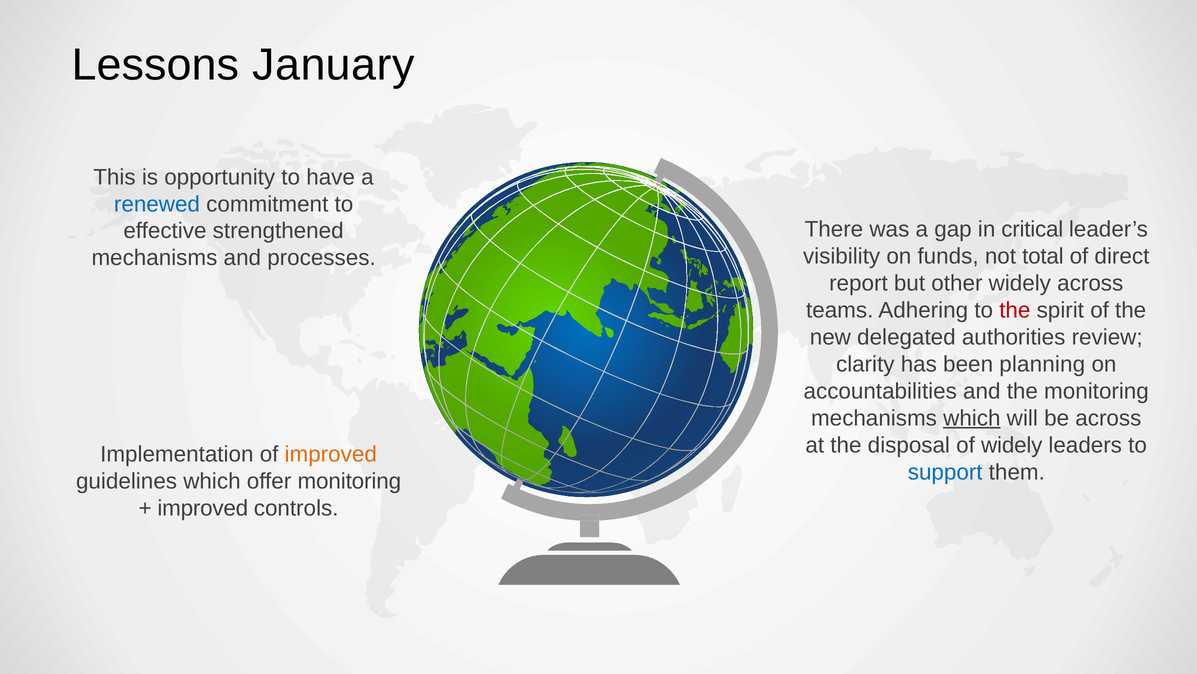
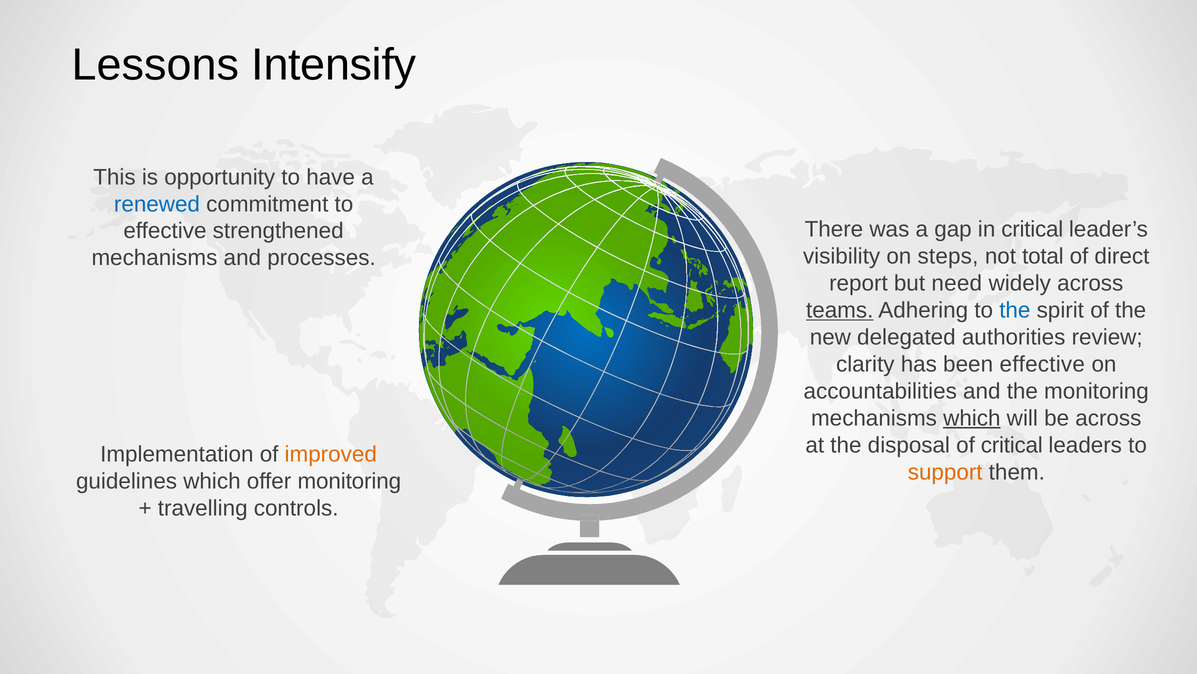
January: January -> Intensify (334, 65)
funds: funds -> steps (948, 256)
other: other -> need (957, 283)
teams underline: none -> present (840, 310)
the colour: red -> blue (1015, 310)
been planning: planning -> effective (1042, 364)
of widely: widely -> critical (1012, 445)
support colour: blue -> orange (945, 472)
improved: improved -> travelling (203, 508)
